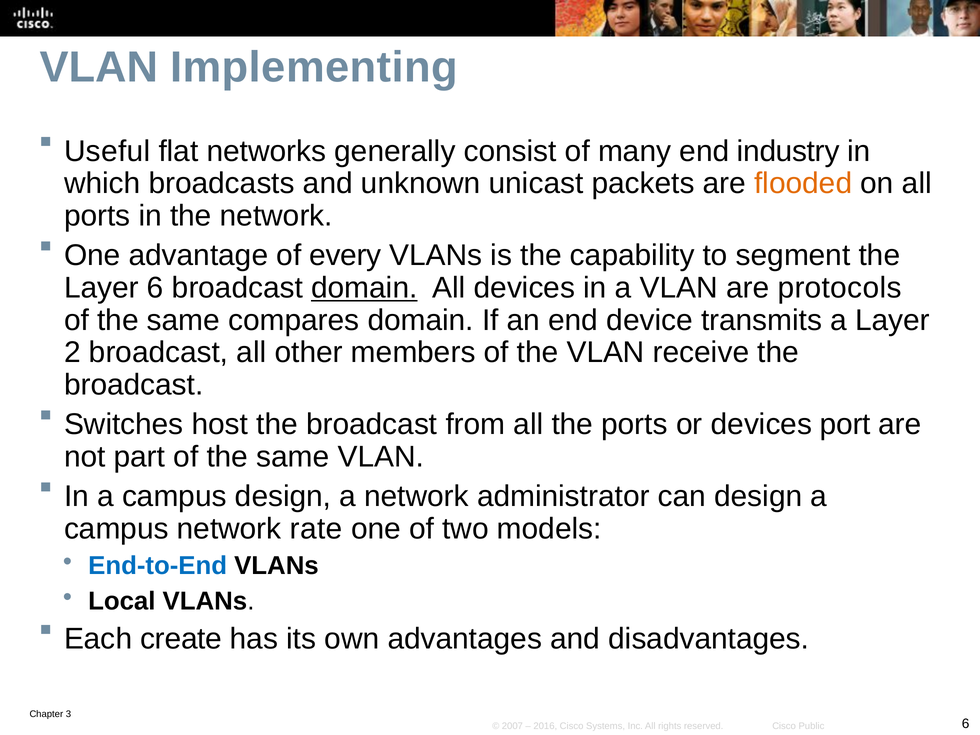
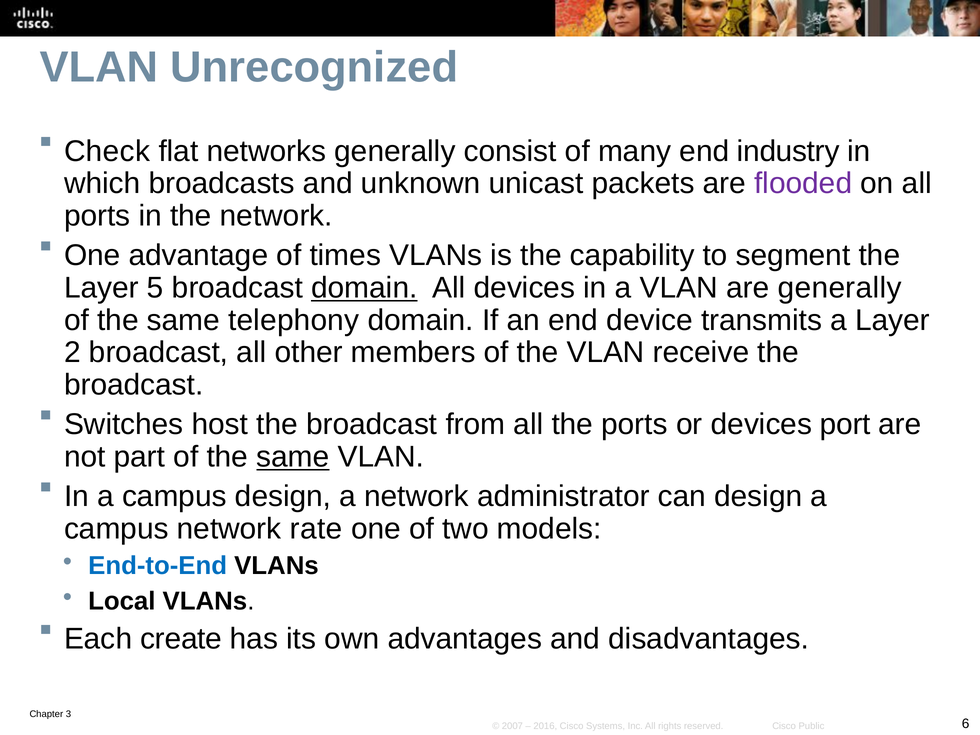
Implementing: Implementing -> Unrecognized (314, 67)
Useful: Useful -> Check (107, 151)
flooded colour: orange -> purple (803, 184)
every: every -> times (345, 256)
Layer 6: 6 -> 5 (155, 288)
are protocols: protocols -> generally (840, 288)
compares: compares -> telephony (294, 320)
same underline: none -> present (293, 457)
